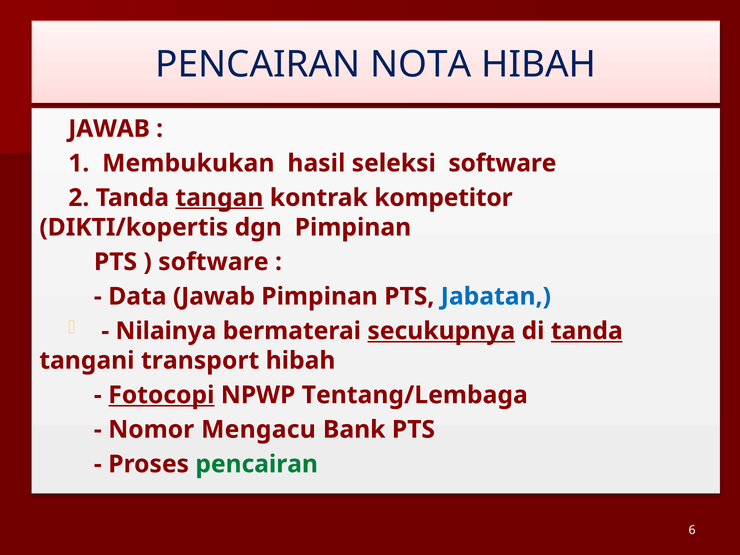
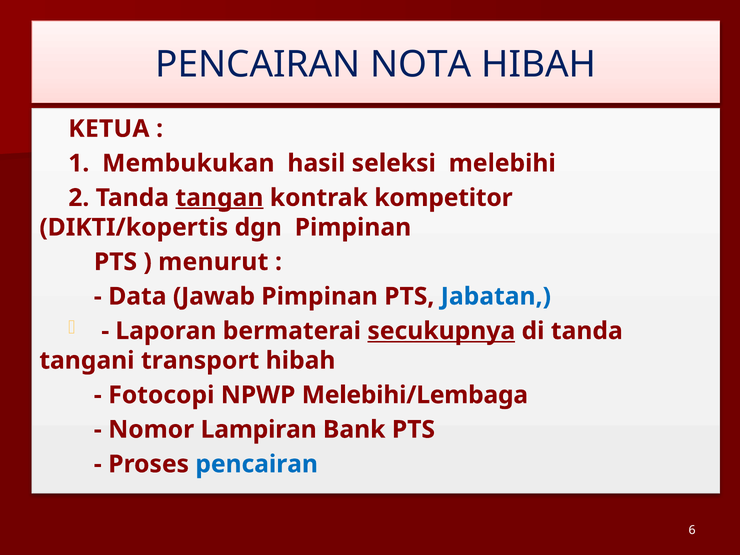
JAWAB: JAWAB -> KETUA (109, 129)
seleksi software: software -> melebihi (502, 163)
software: software -> menurut (213, 262)
Nilainya: Nilainya -> Laporan (166, 331)
tanda underline: present -> none (587, 331)
Fotocopi underline: present -> none (161, 395)
Tentang/Lembaga: Tentang/Lembaga -> Melebihi/Lembaga (415, 395)
Mengacu: Mengacu -> Lampiran (259, 430)
pencairan colour: green -> blue (257, 464)
